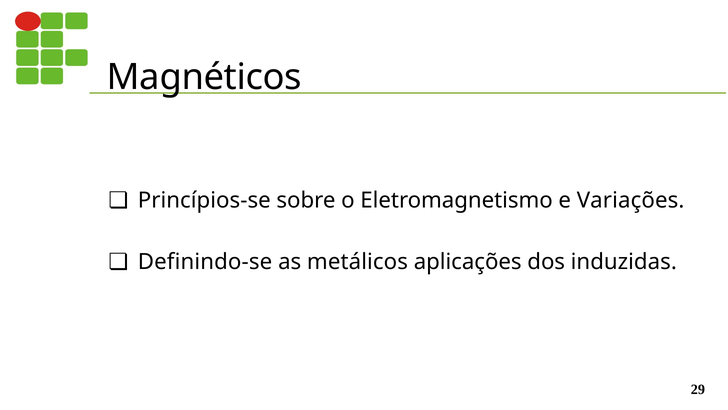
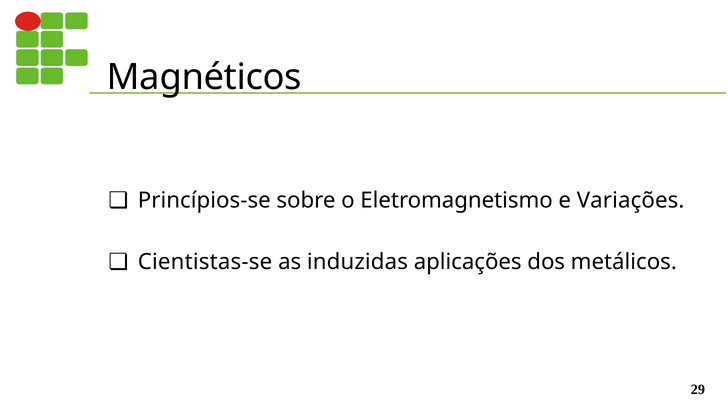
Definindo-se: Definindo-se -> Cientistas-se (205, 262)
metálicos: metálicos -> induzidas (357, 262)
induzidas: induzidas -> metálicos (624, 262)
